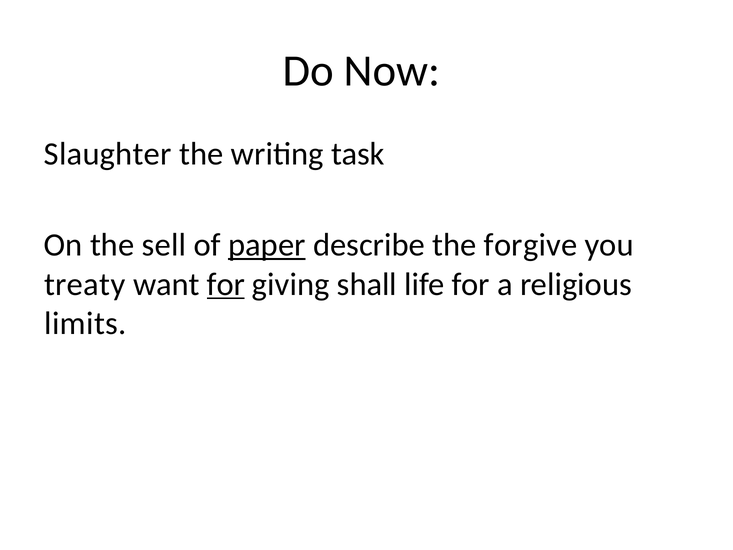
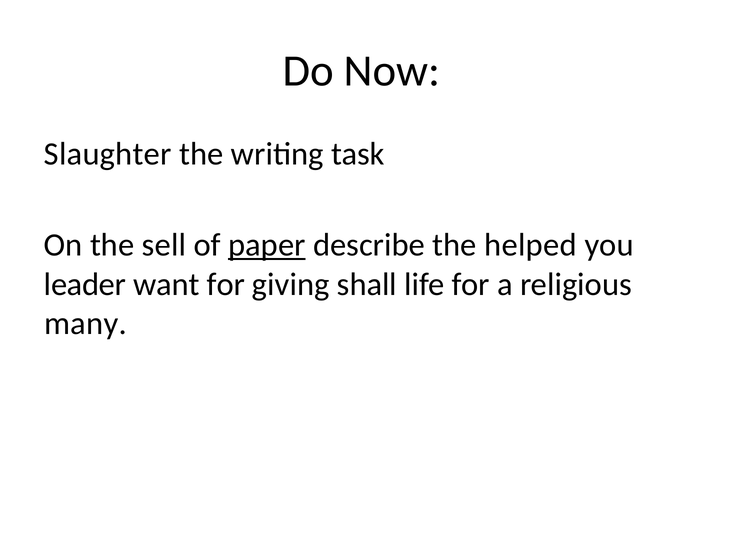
forgive: forgive -> helped (531, 245)
treaty: treaty -> leader (85, 284)
for underline: present -> none (226, 284)
limits: limits -> many (86, 323)
